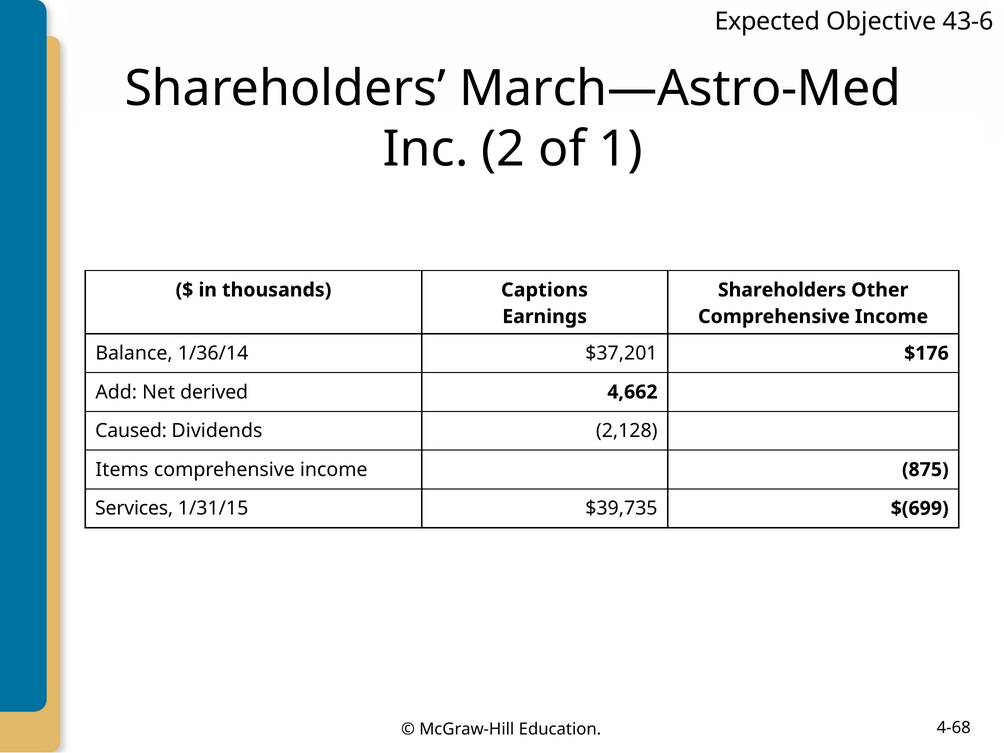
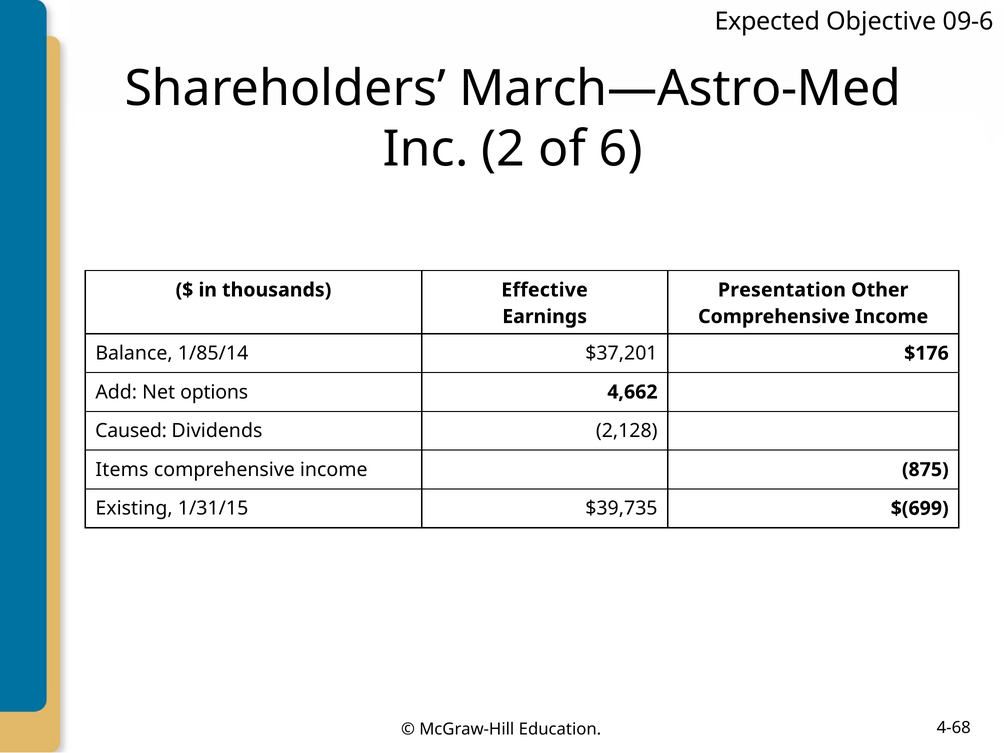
43-6: 43-6 -> 09-6 (968, 21)
1: 1 -> 6 (621, 149)
Captions: Captions -> Effective (545, 290)
Shareholders: Shareholders -> Presentation (782, 290)
1/36/14: 1/36/14 -> 1/85/14 (213, 353)
derived: derived -> options (214, 392)
Services: Services -> Existing (134, 508)
